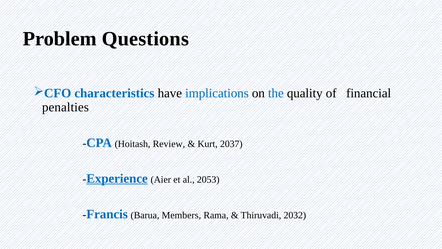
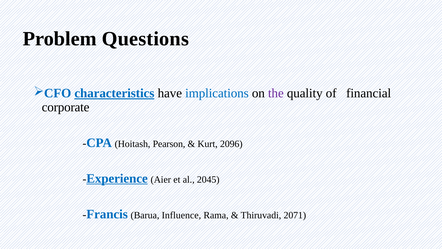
characteristics underline: none -> present (114, 93)
the colour: blue -> purple (276, 93)
penalties: penalties -> corporate (66, 107)
Review: Review -> Pearson (169, 144)
2037: 2037 -> 2096 (231, 144)
2053: 2053 -> 2045 (208, 179)
Members: Members -> Influence (181, 215)
2032: 2032 -> 2071 (295, 215)
